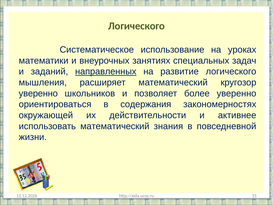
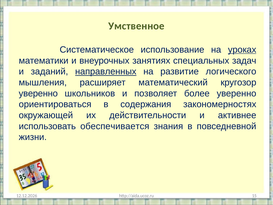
Логического: Логического -> Умственное (136, 26)
уроках underline: none -> present (242, 50)
использовать математический: математический -> обеспечивается (115, 126)
